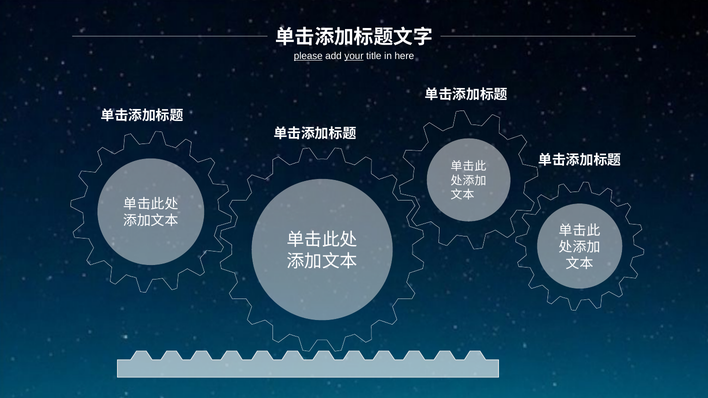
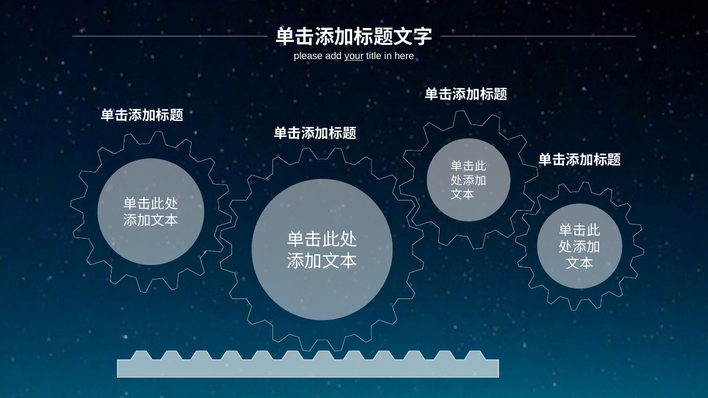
please underline: present -> none (308, 56)
